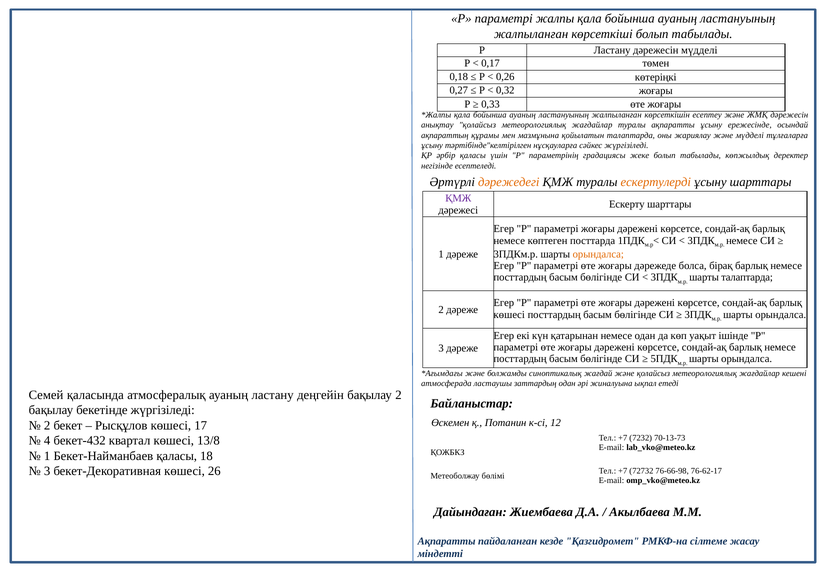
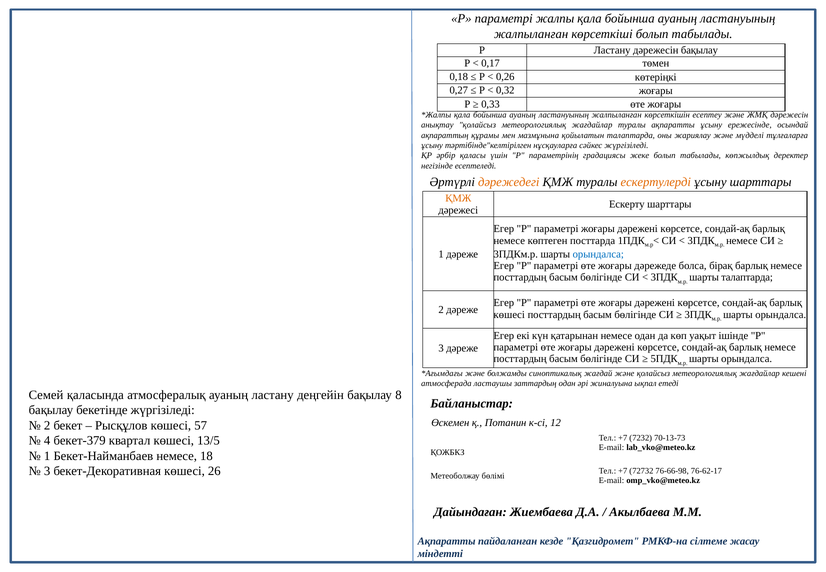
дәрежесін мүдделі: мүдделі -> бақылау (699, 50)
ҚМЖ colour: purple -> orange (458, 198)
орындалса colour: orange -> blue (598, 254)
бақылау 2: 2 -> 8 (398, 395)
17: 17 -> 57 (201, 425)
бекет-432: бекет-432 -> бекет-379 (80, 440)
13/8: 13/8 -> 13/5 (209, 440)
Бекет-Найманбаев қаласы: қаласы -> немесе (177, 456)
